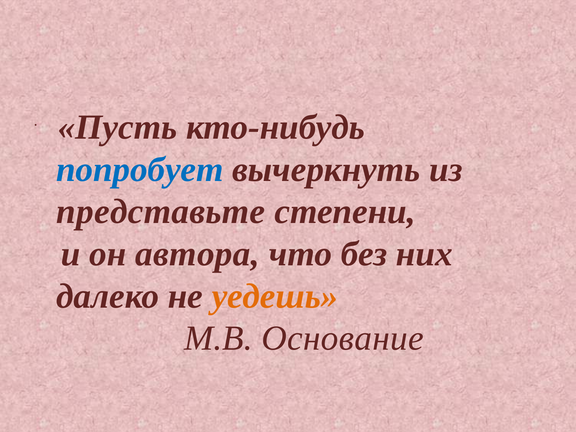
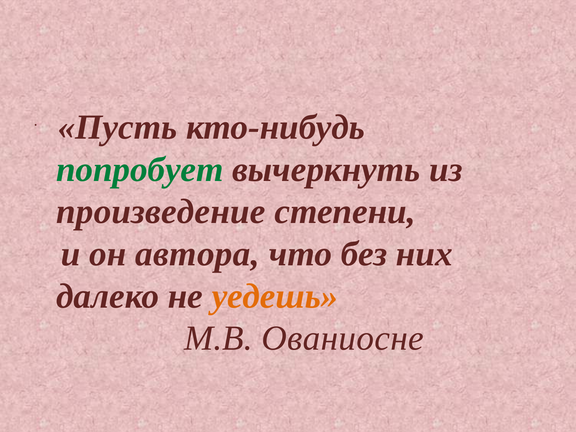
попробует colour: blue -> green (140, 169)
представьте: представьте -> произведение (161, 212)
Основание: Основание -> Ованиосне (343, 338)
